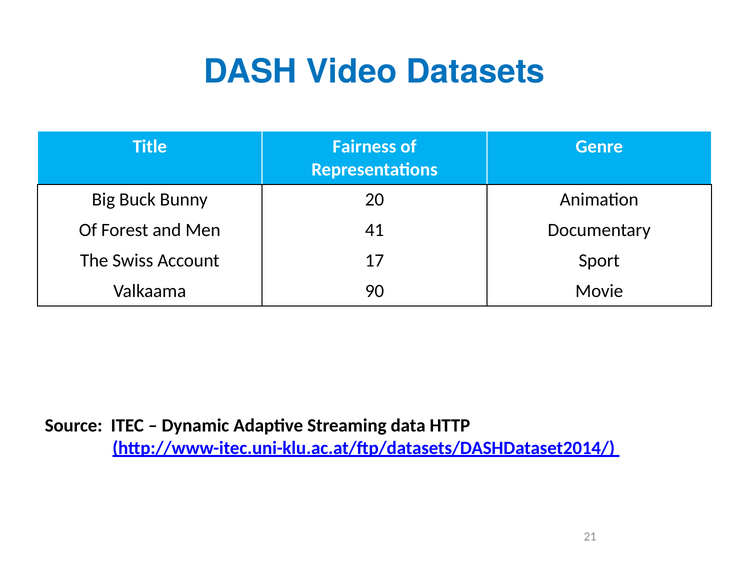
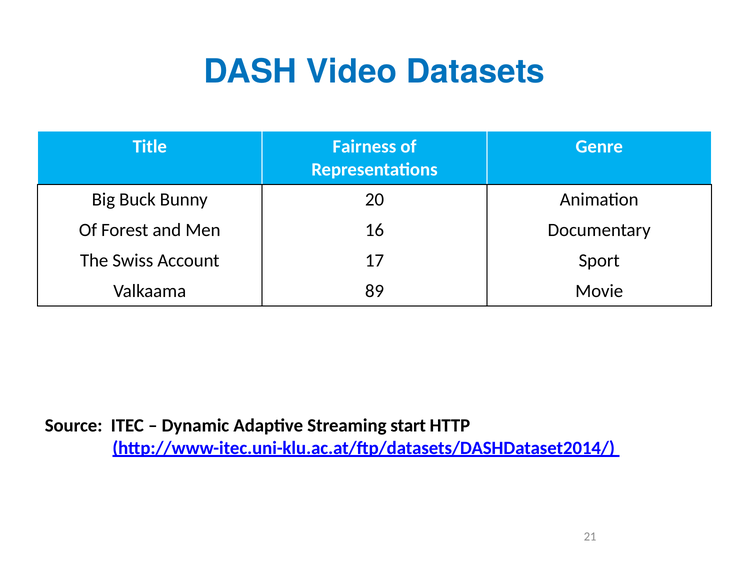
41: 41 -> 16 (375, 230)
90: 90 -> 89 (375, 291)
data: data -> start (408, 425)
